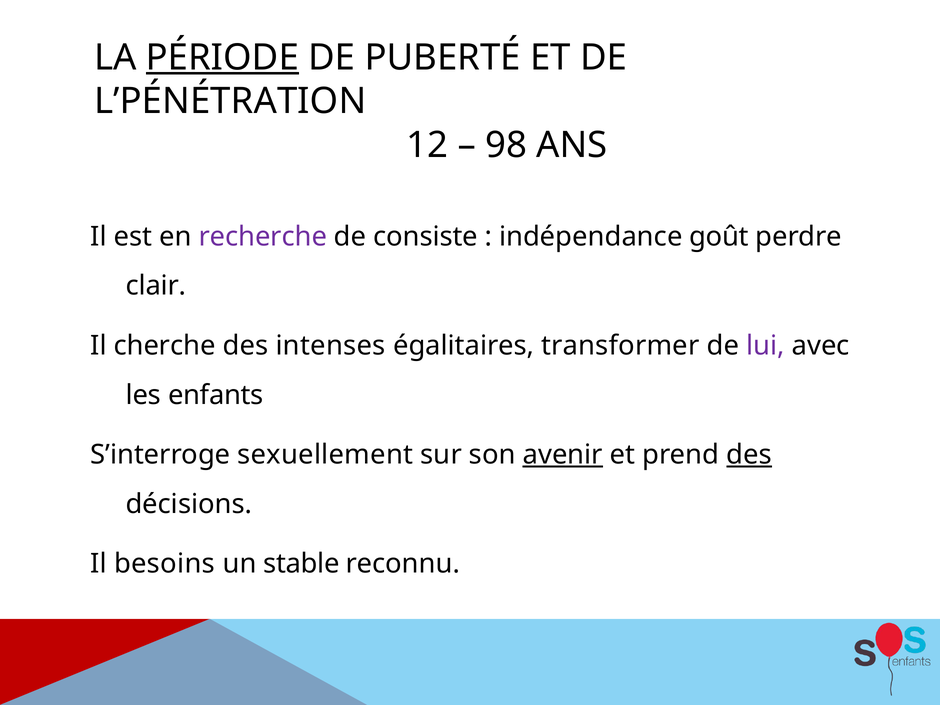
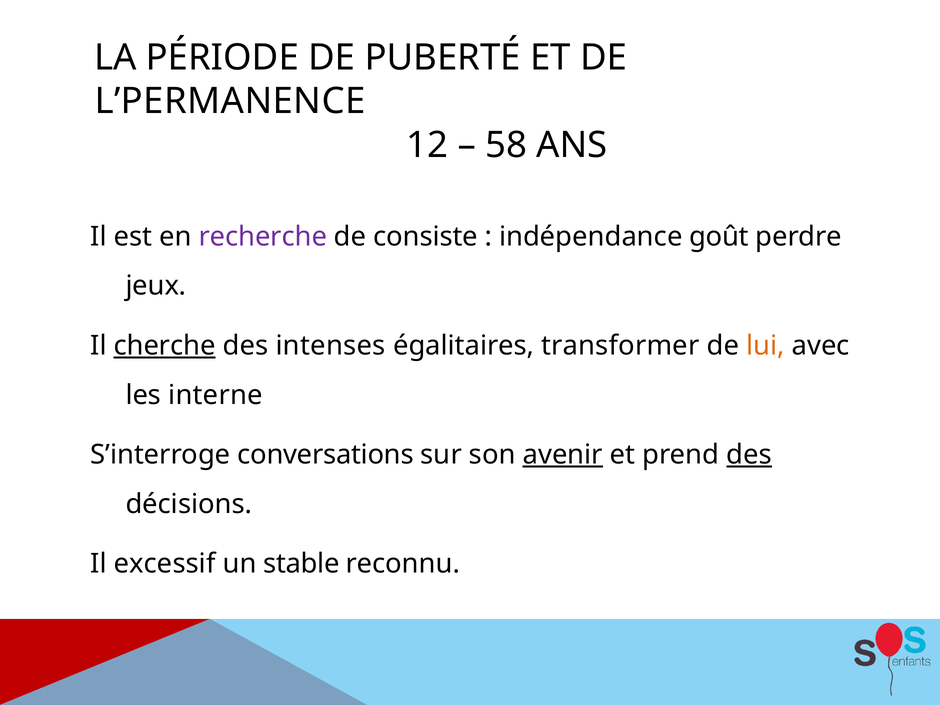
PÉRIODE underline: present -> none (222, 57)
L’PÉNÉTRATION: L’PÉNÉTRATION -> L’PERMANENCE (230, 101)
98: 98 -> 58 (506, 145)
clair: clair -> jeux (156, 286)
cherche underline: none -> present (165, 346)
lui colour: purple -> orange (765, 346)
enfants: enfants -> interne (216, 395)
sexuellement: sexuellement -> conversations (326, 455)
besoins: besoins -> excessif (165, 564)
